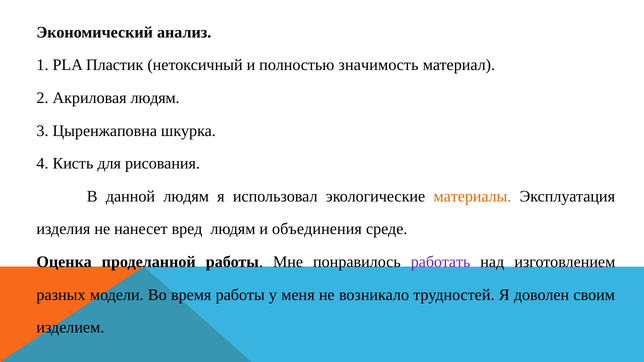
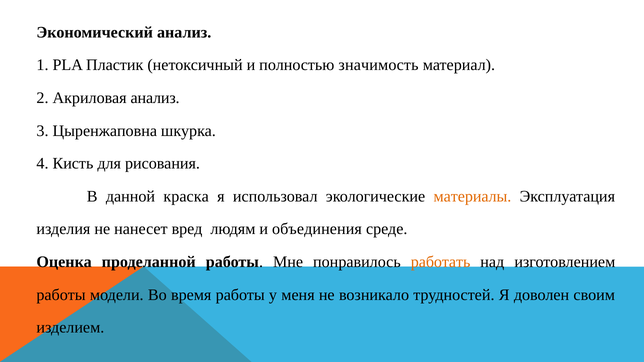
Акриловая людям: людям -> анализ (155, 98)
данной людям: людям -> краска (186, 197)
работать colour: purple -> orange (441, 262)
разных: разных -> работы (61, 295)
